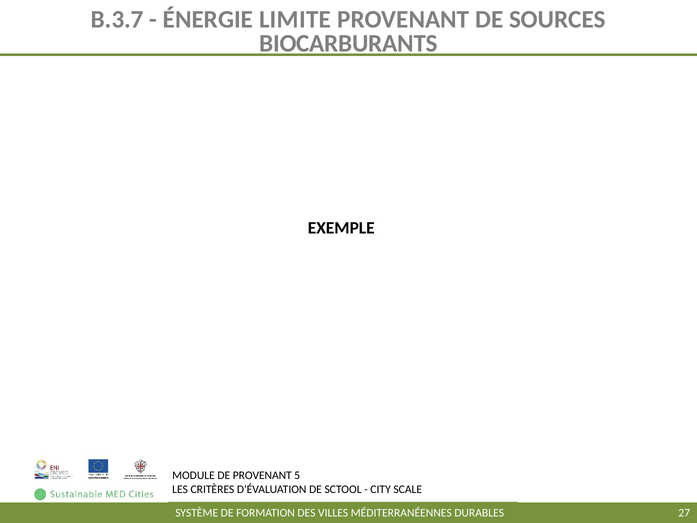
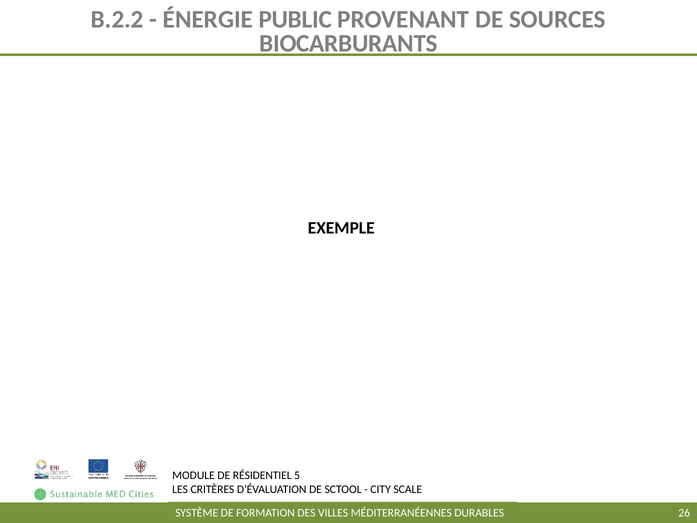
B.3.7: B.3.7 -> B.2.2 (117, 19)
LIMITE: LIMITE -> PUBLIC (295, 19)
DE PROVENANT: PROVENANT -> RÉSIDENTIEL (262, 475)
27: 27 -> 26 (684, 513)
